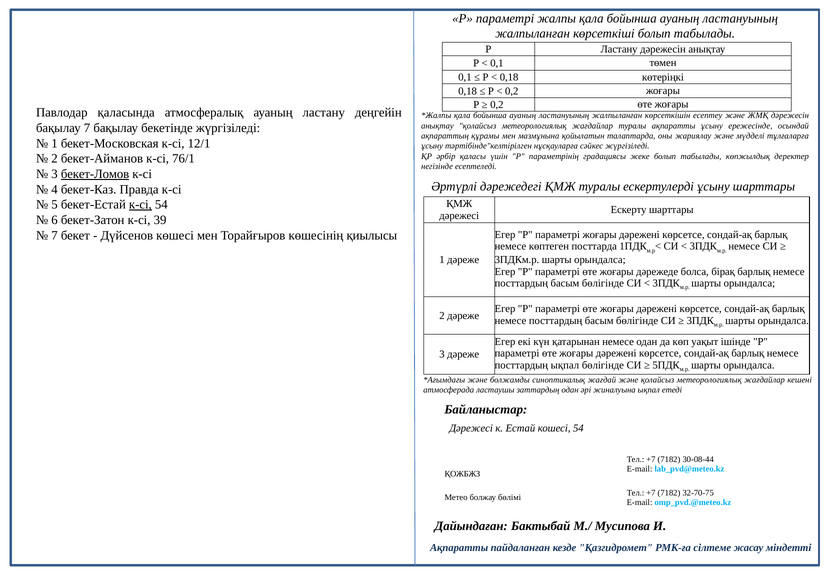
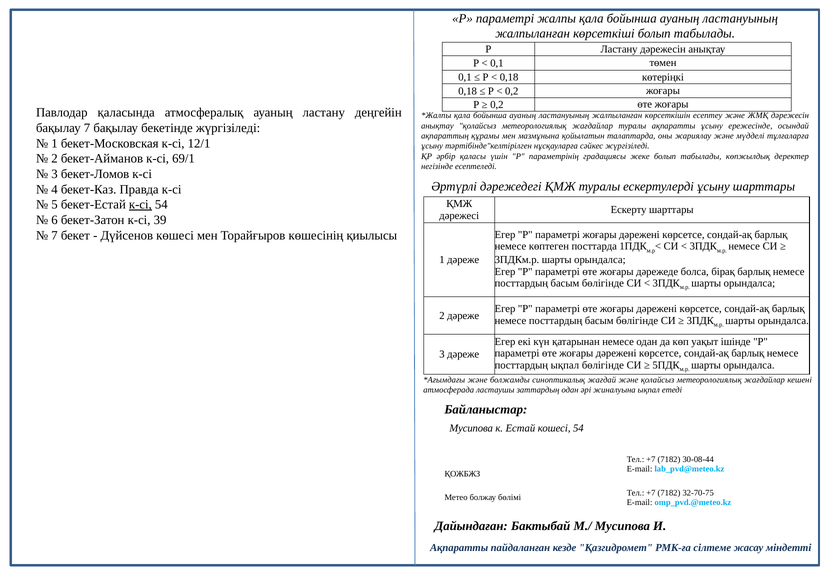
76/1: 76/1 -> 69/1 (184, 159)
бекет-Ломов underline: present -> none (95, 174)
Дәрежесі: Дәрежесі -> Мусипова (471, 428)
